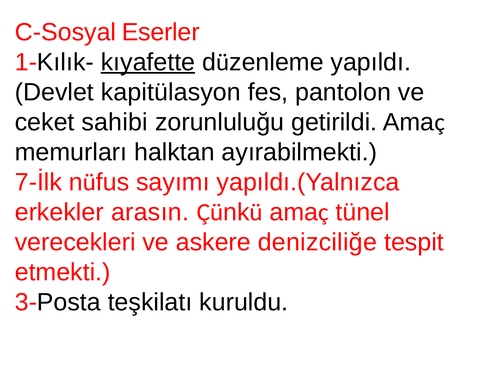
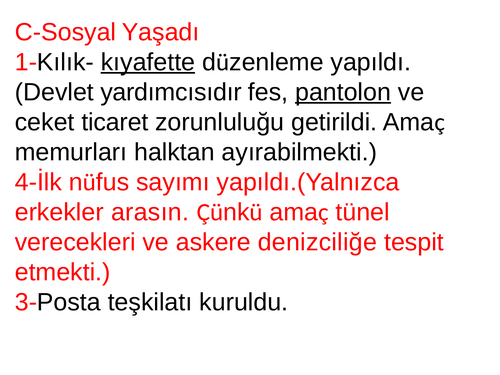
Eserler: Eserler -> Yaşadı (161, 32)
kapitülasyon: kapitülasyon -> yardımcısıdır (171, 92)
pantolon underline: none -> present (343, 92)
sahibi: sahibi -> ticaret (115, 122)
7-İlk: 7-İlk -> 4-İlk (38, 182)
